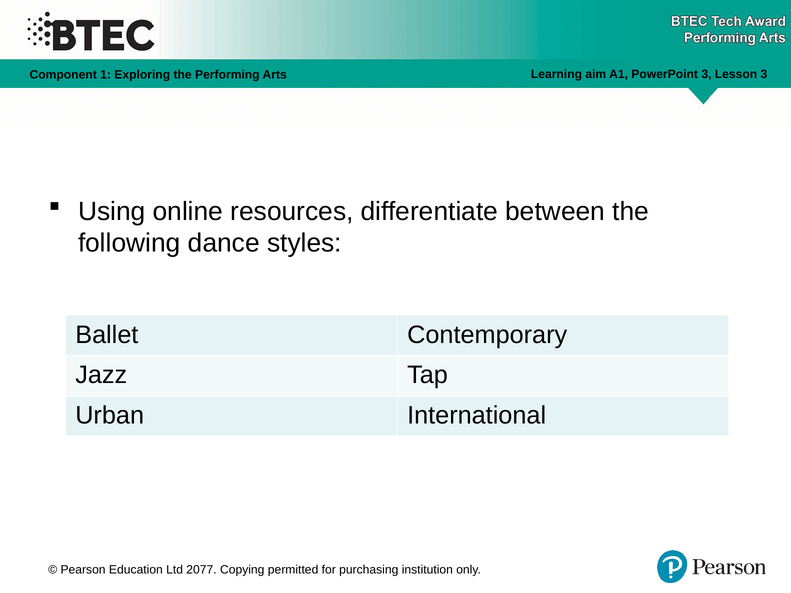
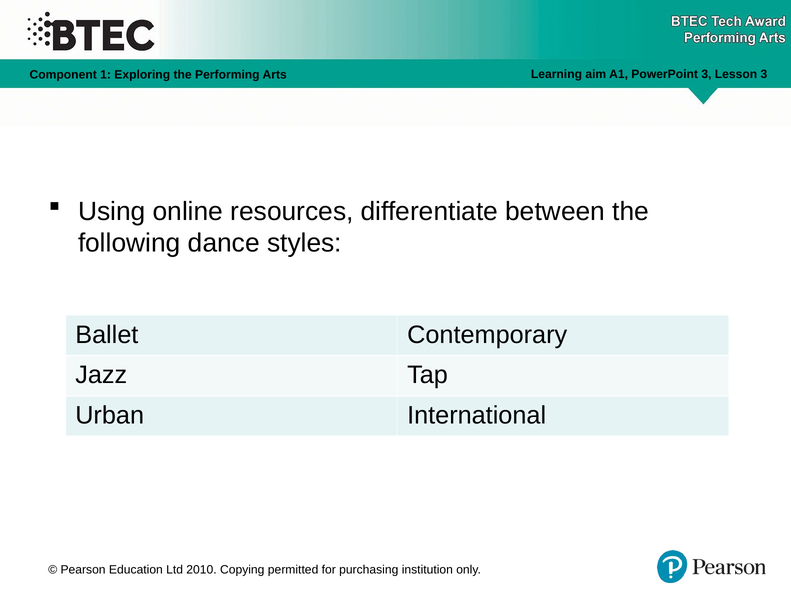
2077: 2077 -> 2010 (202, 570)
